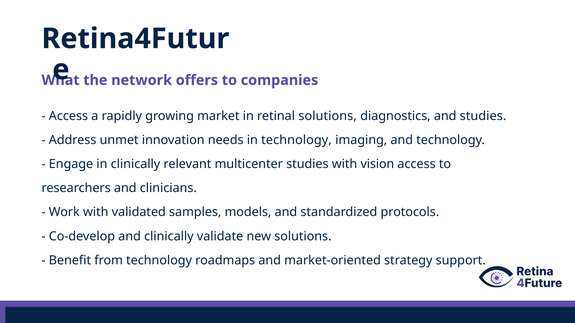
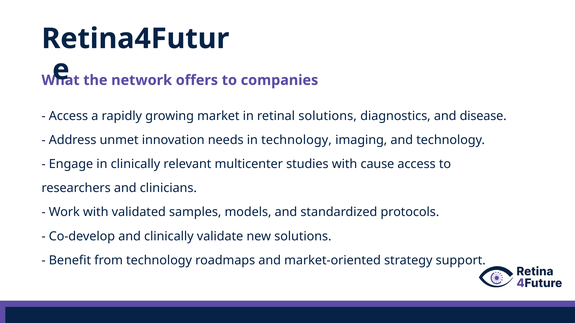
and studies: studies -> disease (483, 116)
vision: vision -> cause (377, 164)
